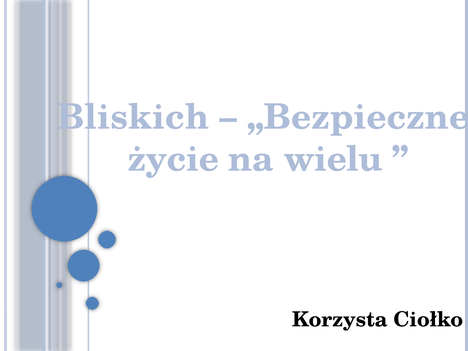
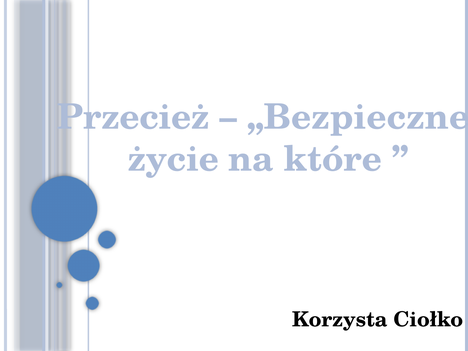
Bliskich: Bliskich -> Przecież (133, 117)
wielu: wielu -> które (333, 159)
